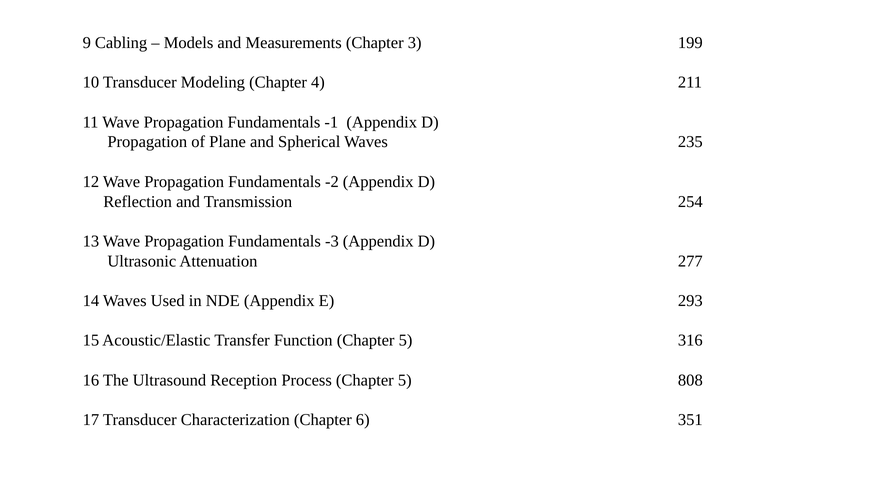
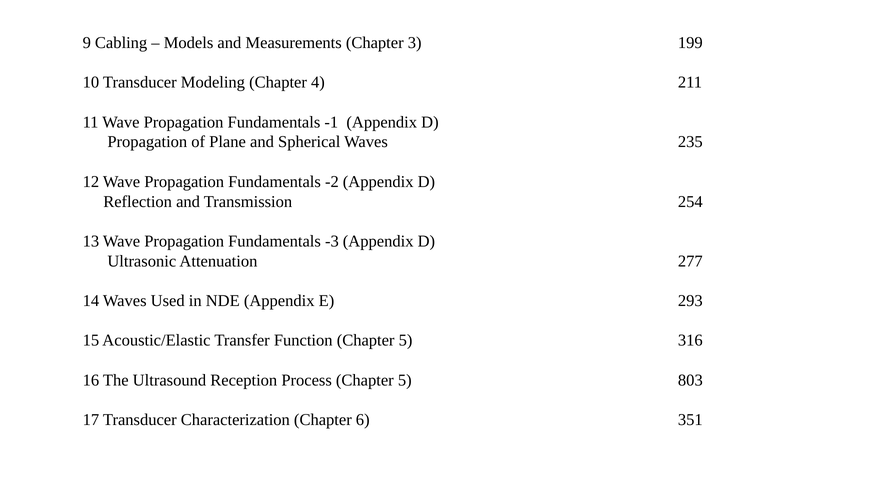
808: 808 -> 803 (690, 380)
